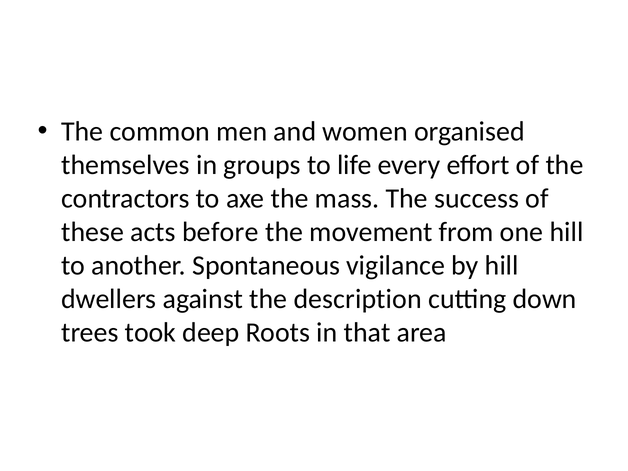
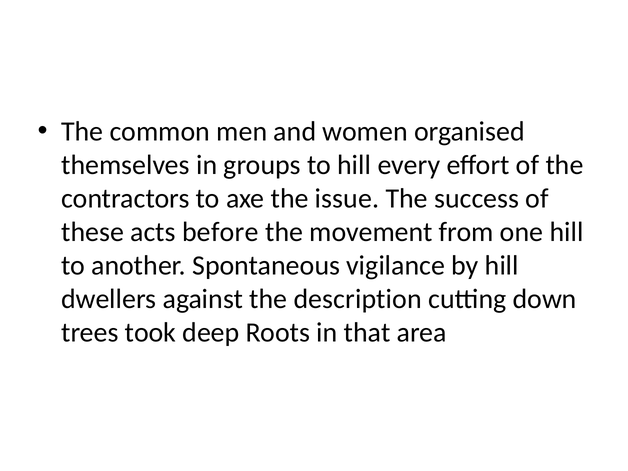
to life: life -> hill (354, 165)
mass: mass -> issue (347, 199)
